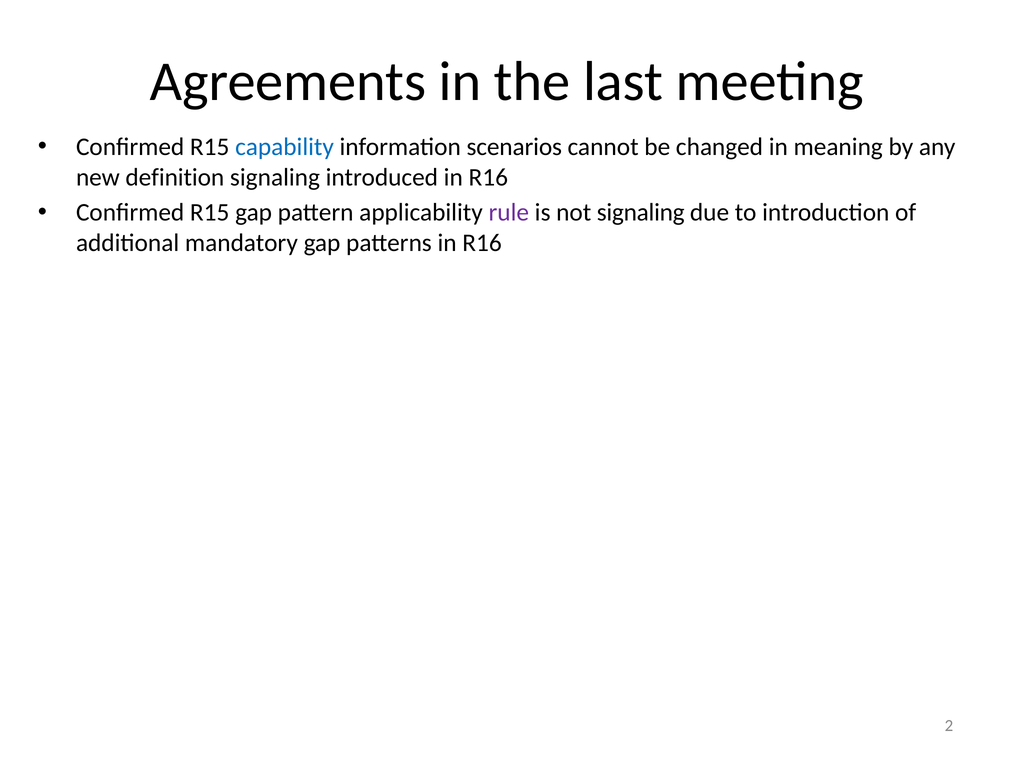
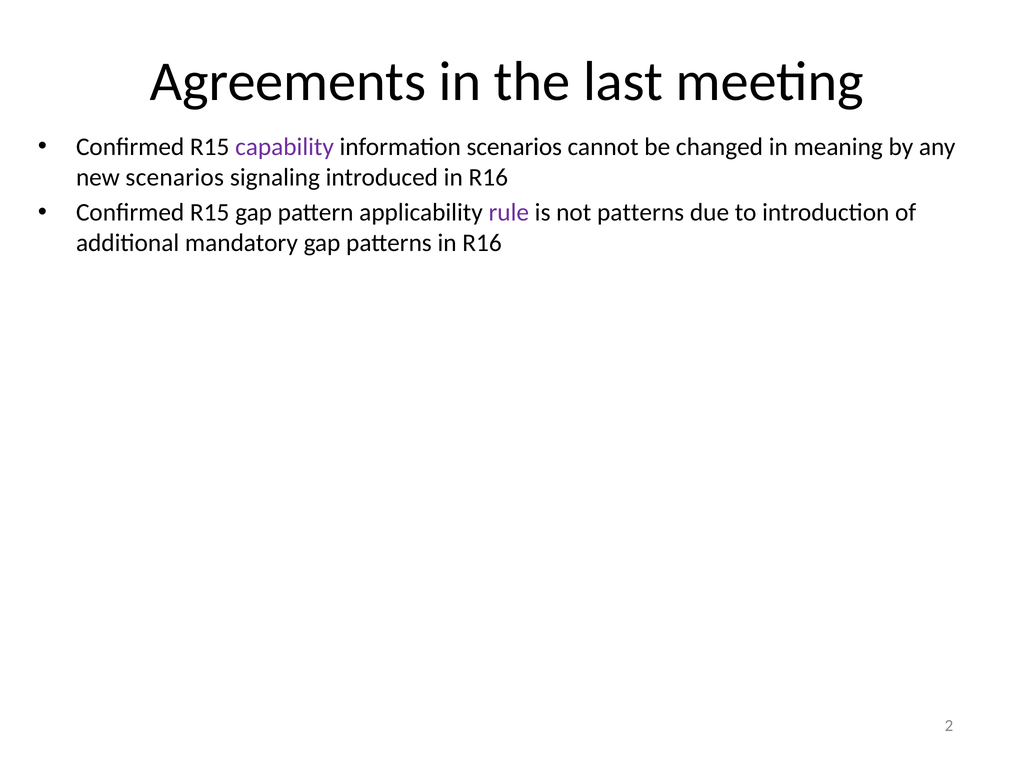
capability colour: blue -> purple (285, 147)
new definition: definition -> scenarios (175, 177)
not signaling: signaling -> patterns (641, 213)
